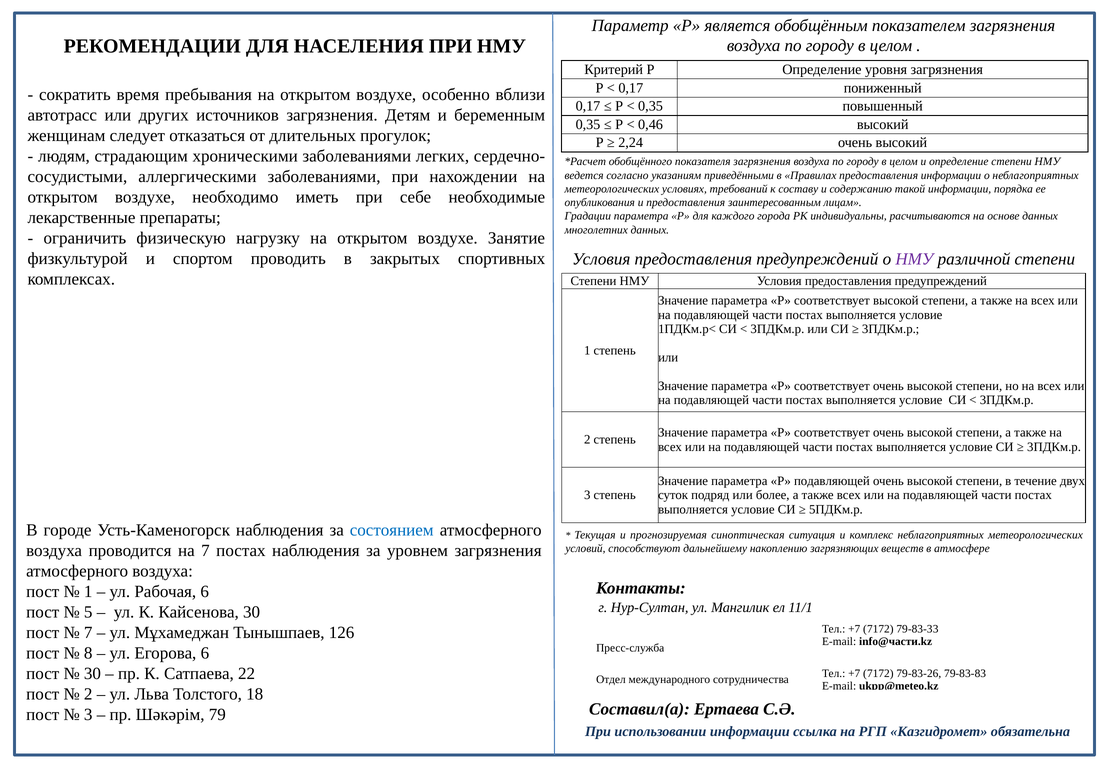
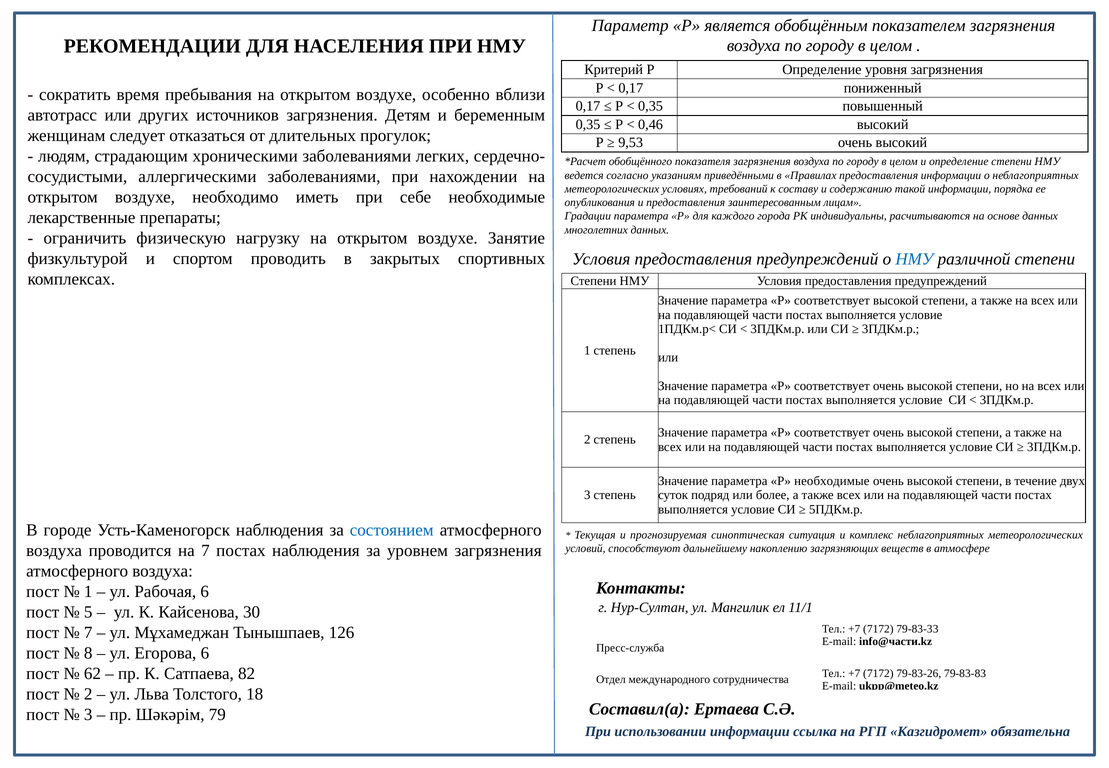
2,24: 2,24 -> 9,53 (631, 143)
НМУ colour: purple -> blue (914, 259)
Р подавляющей: подавляющей -> необходимые (832, 481)
30: 30 -> 62 (92, 673)
22: 22 -> 82 (247, 673)
